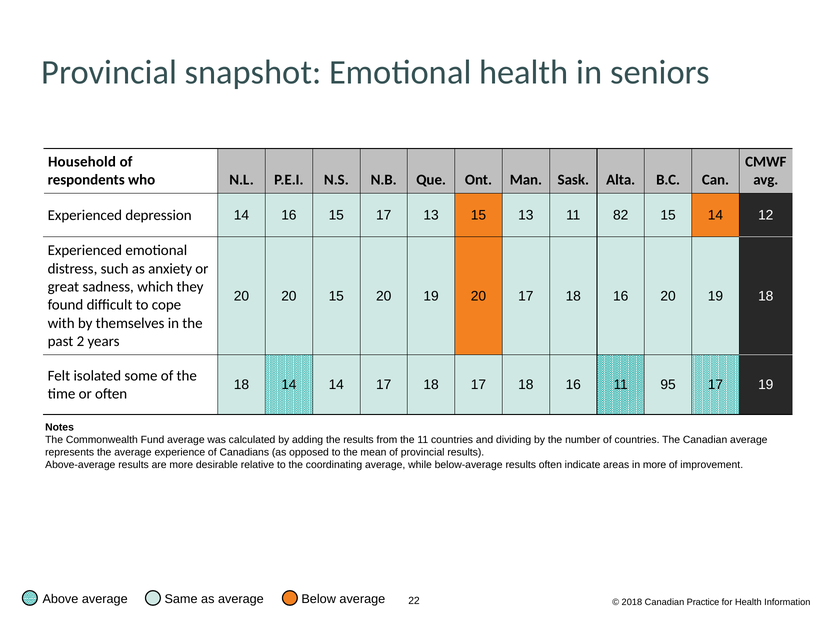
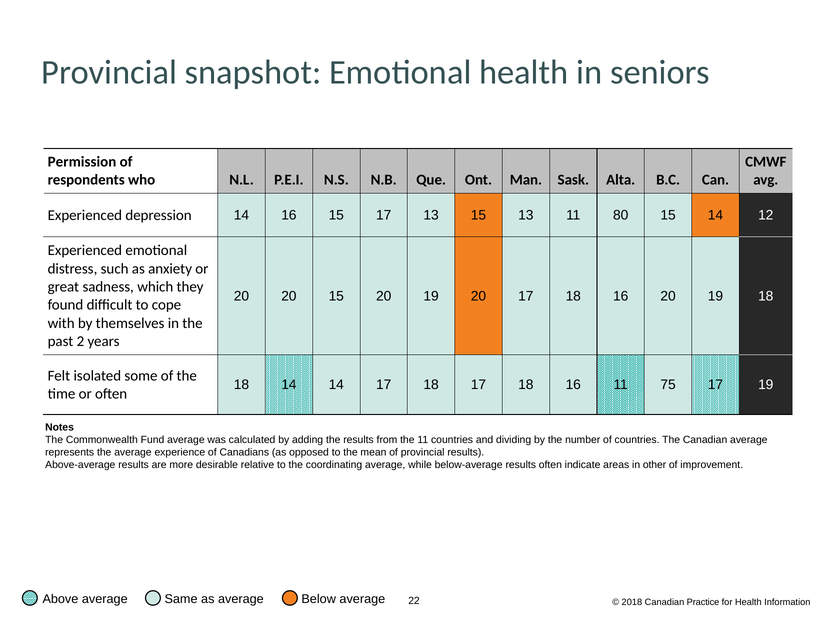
Household: Household -> Permission (82, 162)
82: 82 -> 80 (621, 215)
95: 95 -> 75 (668, 385)
in more: more -> other (655, 465)
